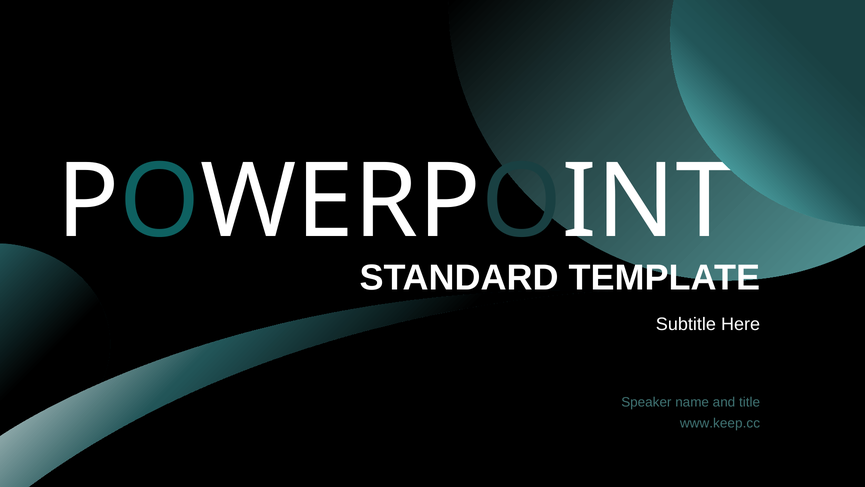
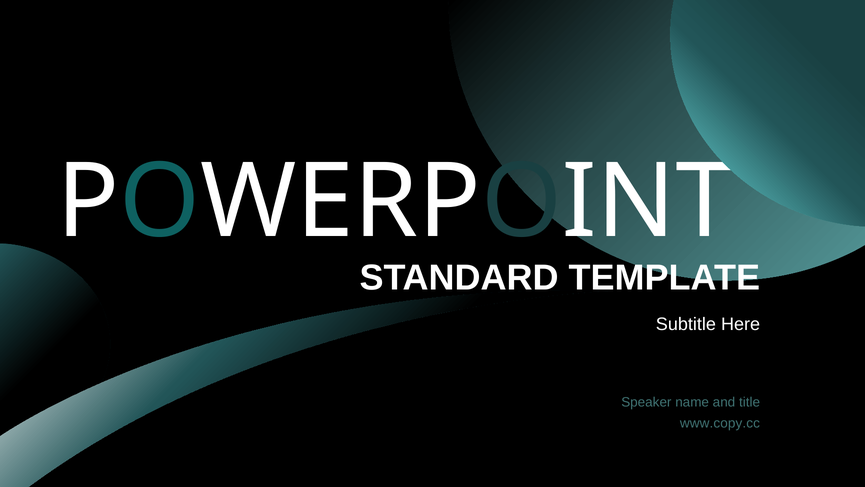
www.keep.cc: www.keep.cc -> www.copy.cc (720, 423)
